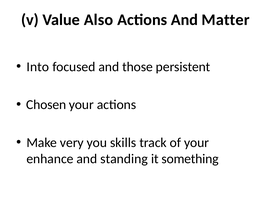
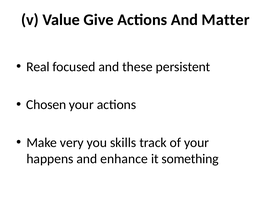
Also: Also -> Give (99, 20)
Into: Into -> Real (38, 67)
those: those -> these (137, 67)
enhance: enhance -> happens (50, 159)
standing: standing -> enhance (124, 159)
